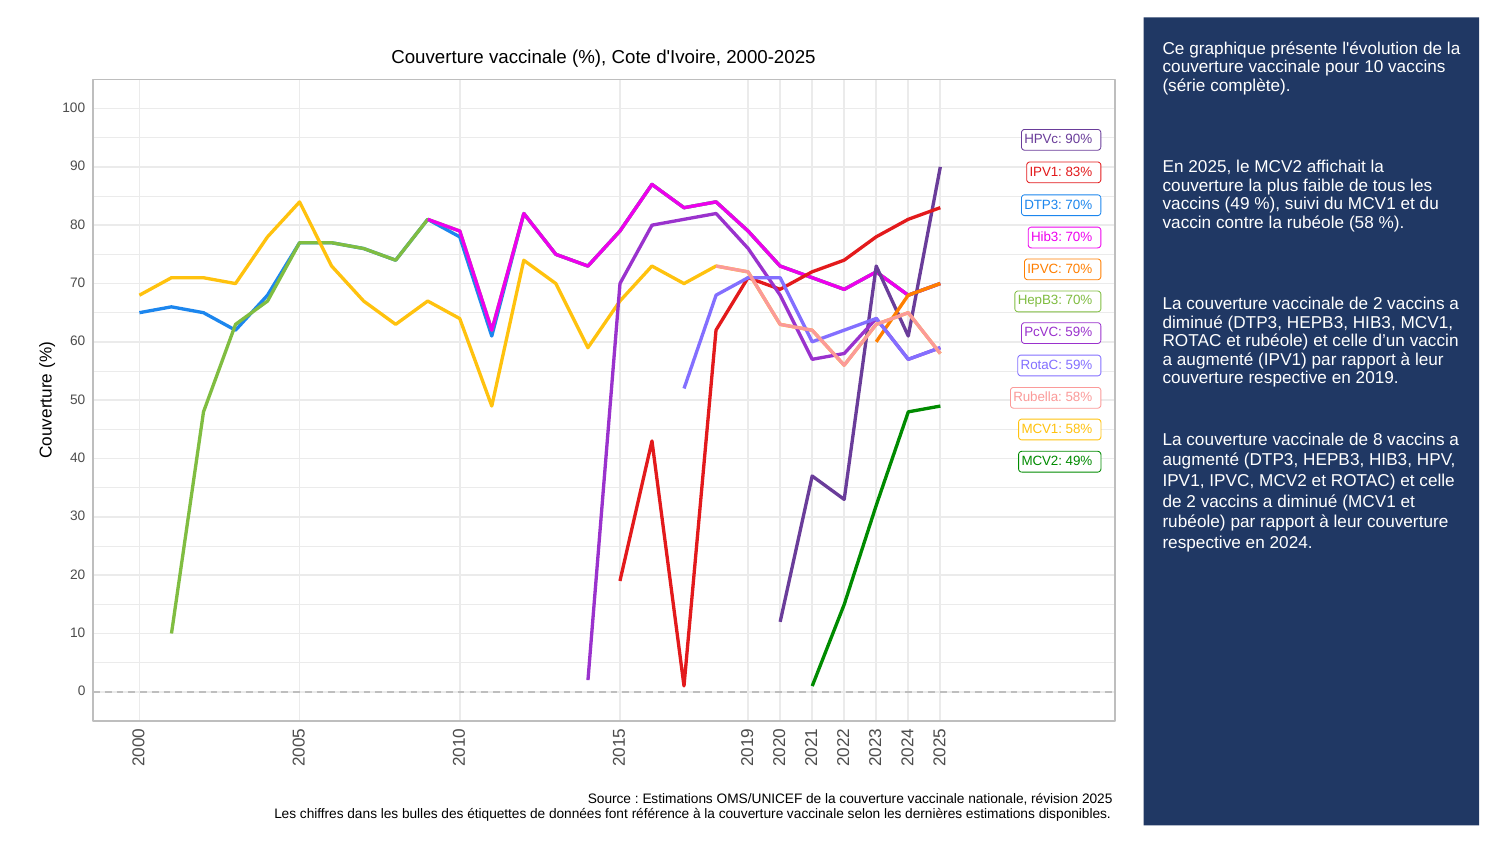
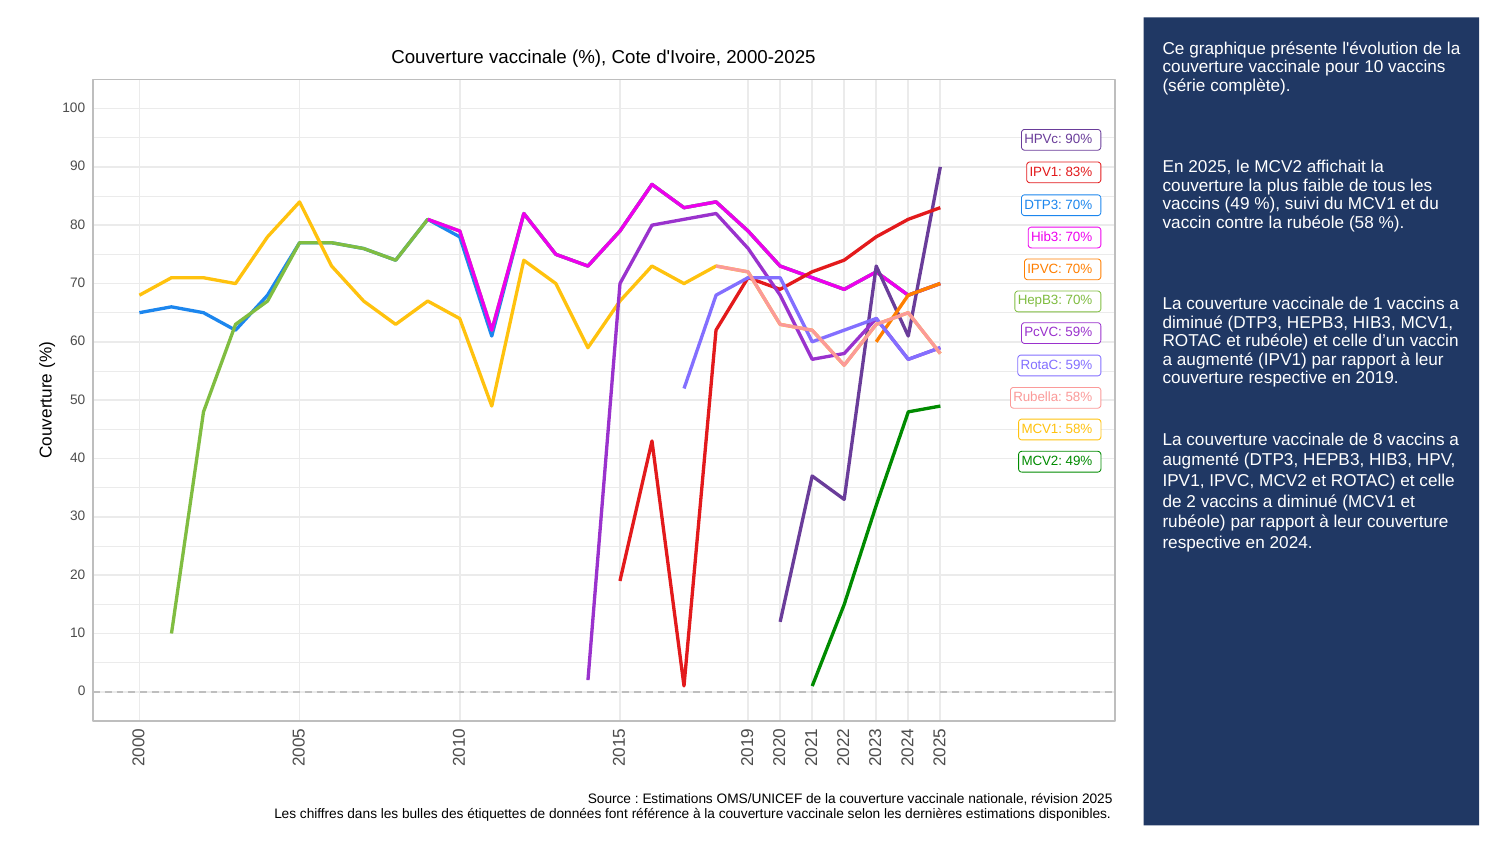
vaccinale de 2: 2 -> 1 (1378, 304)
